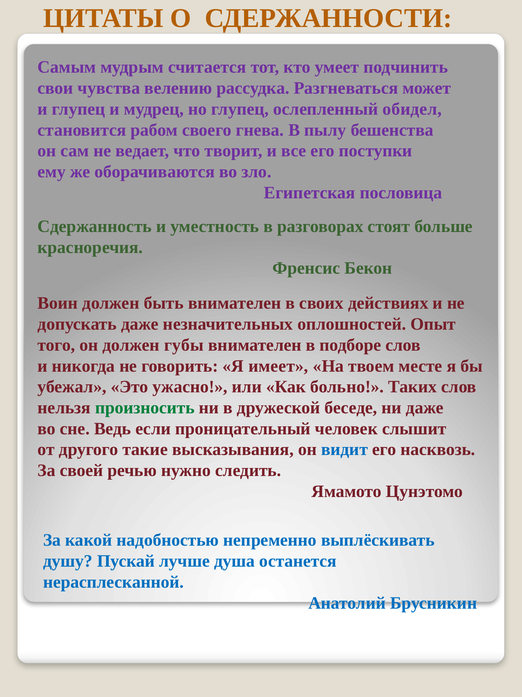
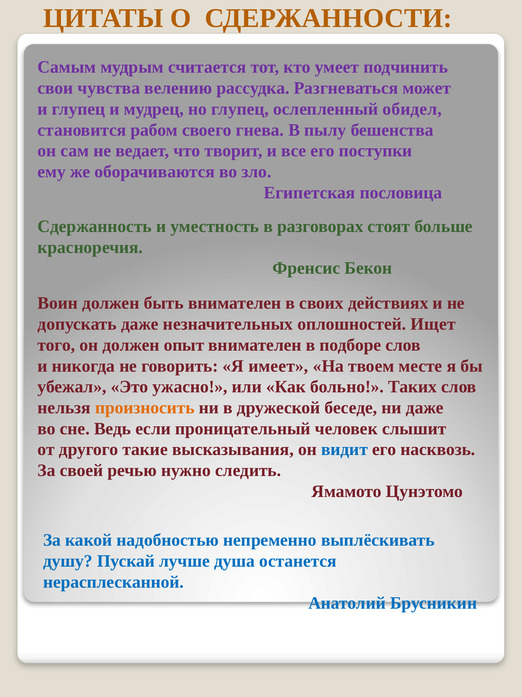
Опыт: Опыт -> Ищет (433, 324)
губы: губы -> опыт (184, 345)
произносить colour: green -> orange (145, 407)
